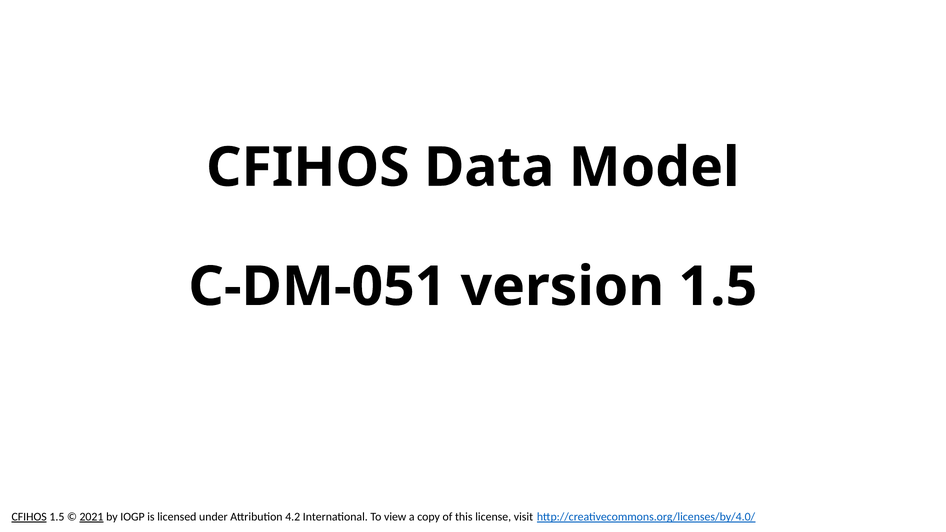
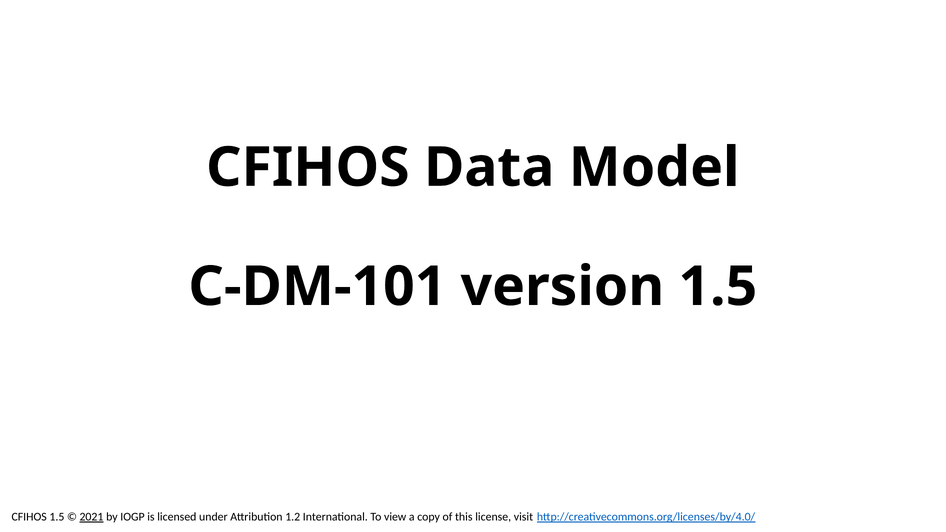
C-DM-051: C-DM-051 -> C-DM-101 (317, 287)
CFIHOS underline: present -> none (29, 517)
4.2: 4.2 -> 1.2 (293, 517)
